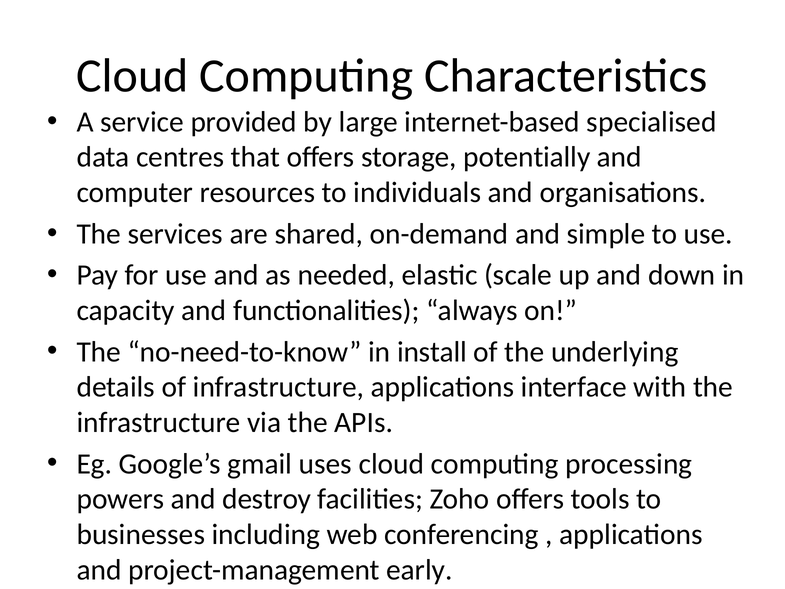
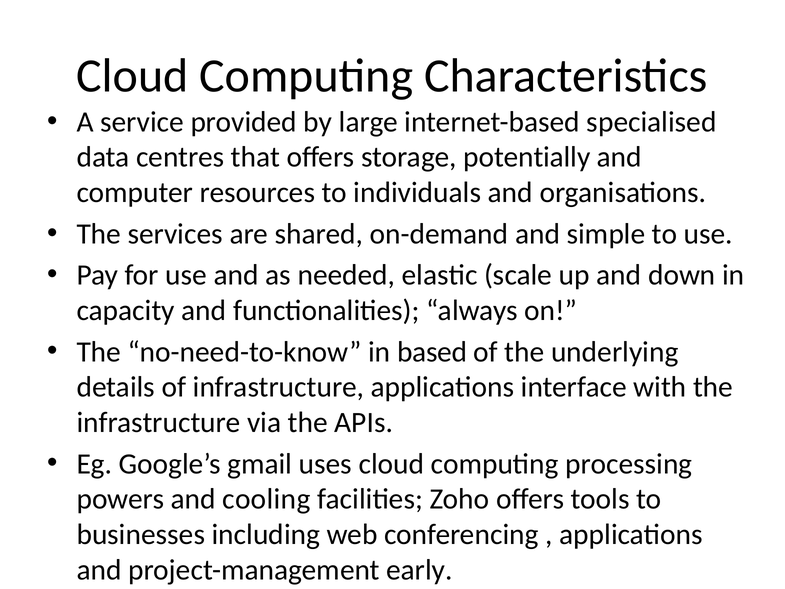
install: install -> based (432, 352)
destroy: destroy -> cooling (266, 499)
